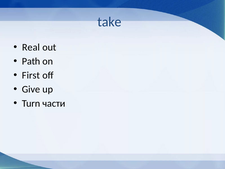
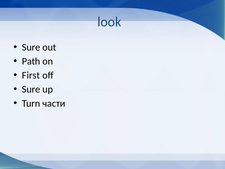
take: take -> look (109, 22)
Real: Real -> Sure (31, 47)
Give: Give -> Sure (31, 89)
